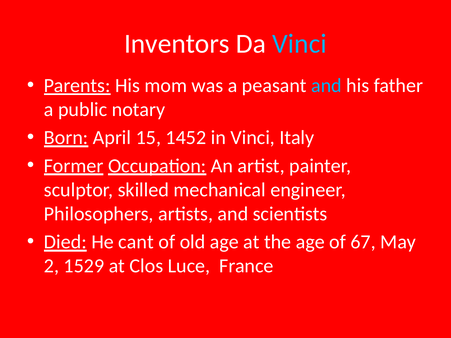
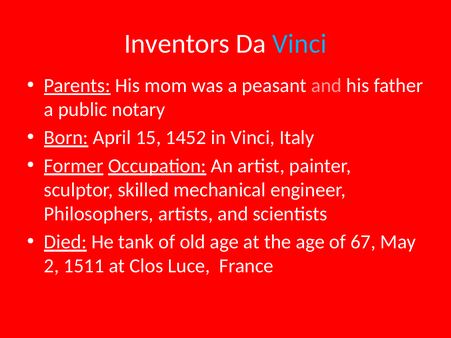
and colour: light blue -> pink (326, 86)
cant: cant -> tank (136, 242)
1529: 1529 -> 1511 (84, 266)
